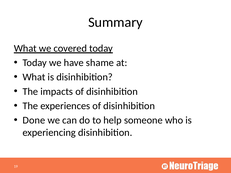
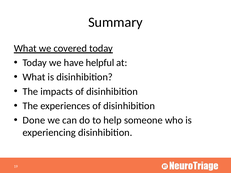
shame: shame -> helpful (100, 63)
